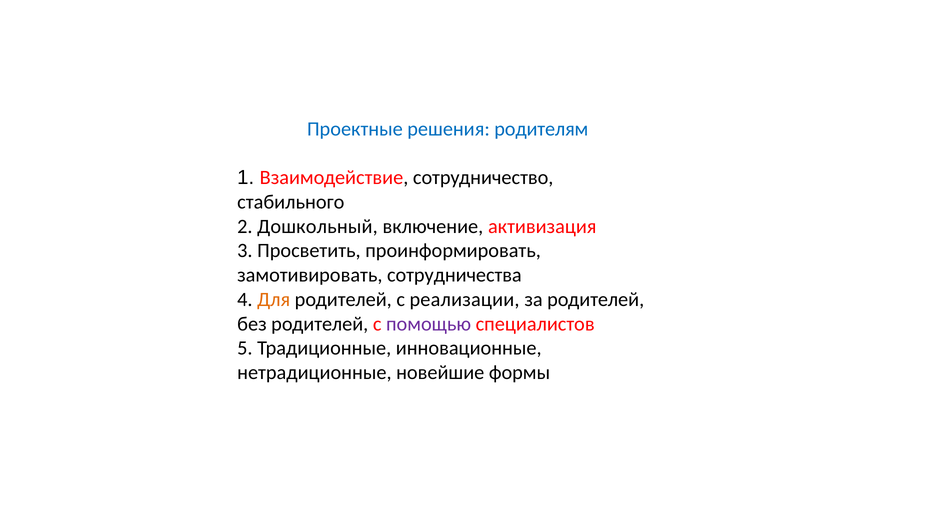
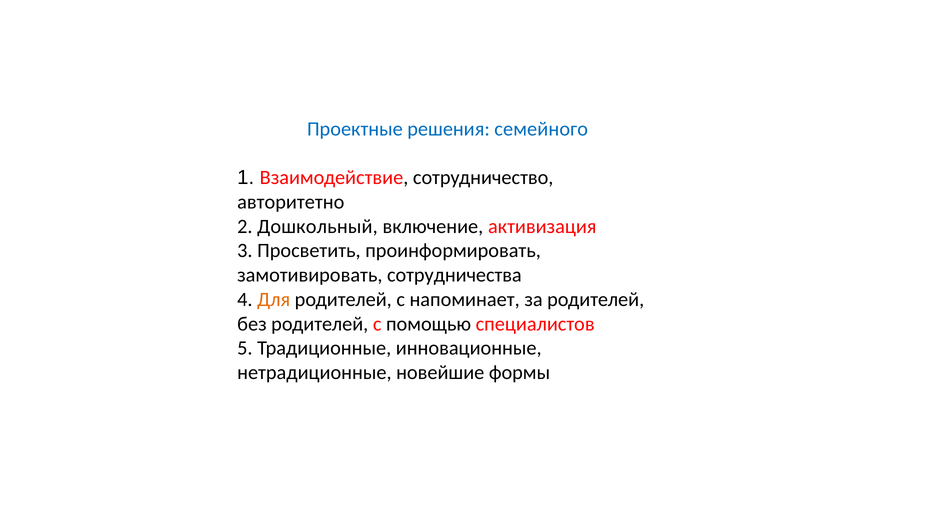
родителям: родителям -> семейного (541, 129)
стабильного: стабильного -> авторитетно (291, 202)
реализации: реализации -> напоминает (465, 299)
помощью colour: purple -> black (429, 324)
